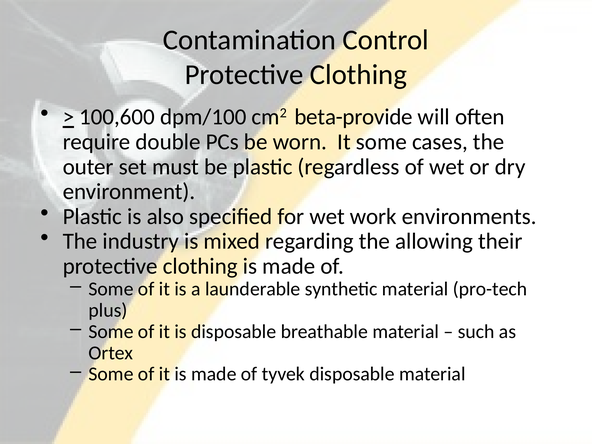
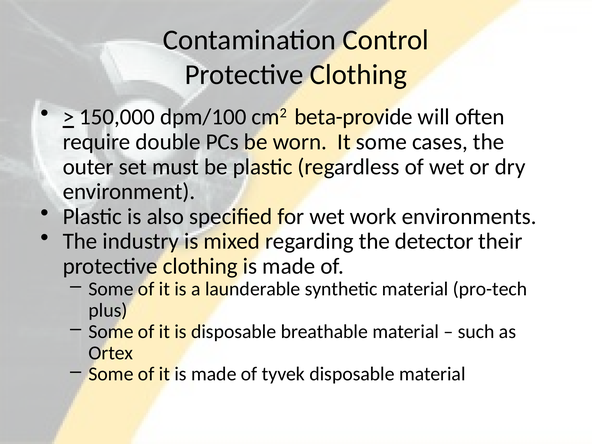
100,600: 100,600 -> 150,000 (117, 117)
allowing: allowing -> detector (434, 241)
